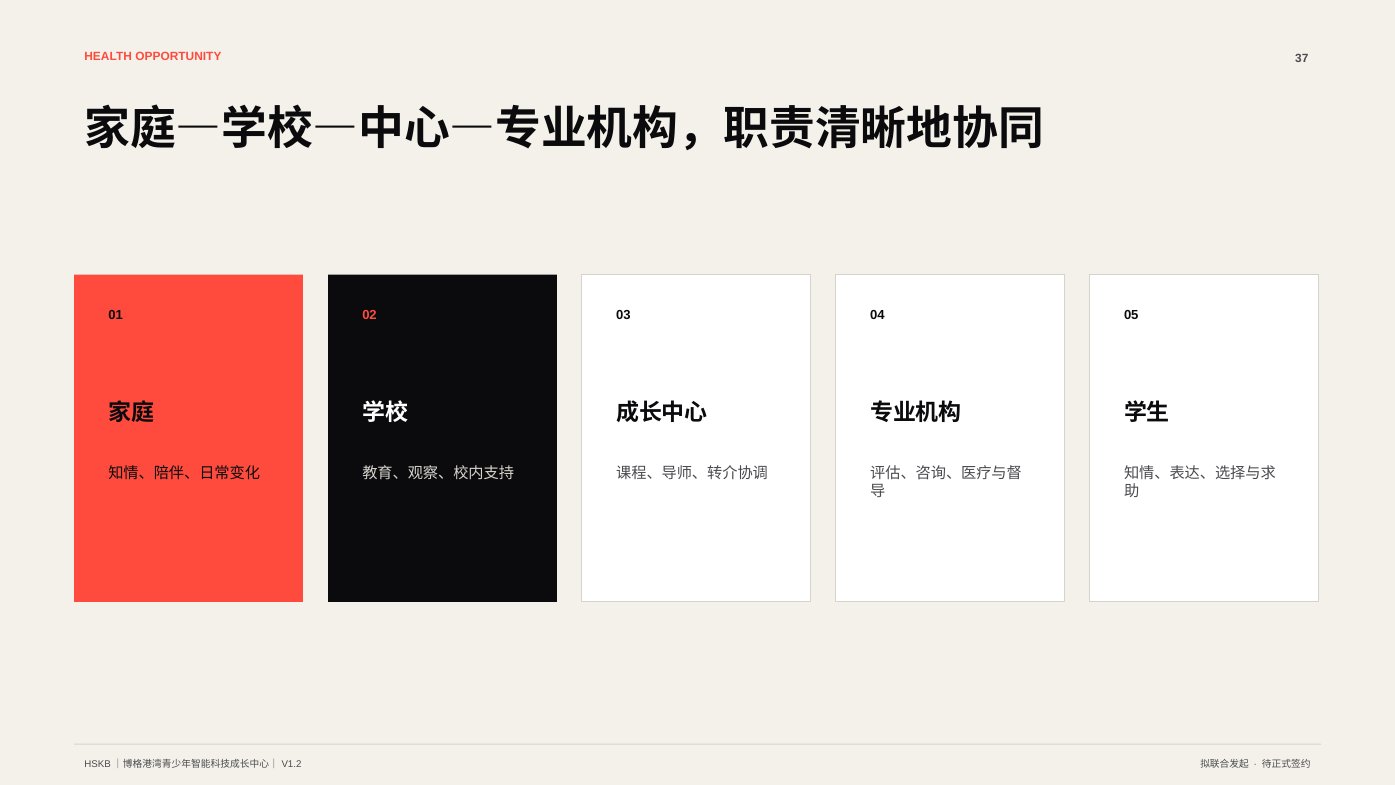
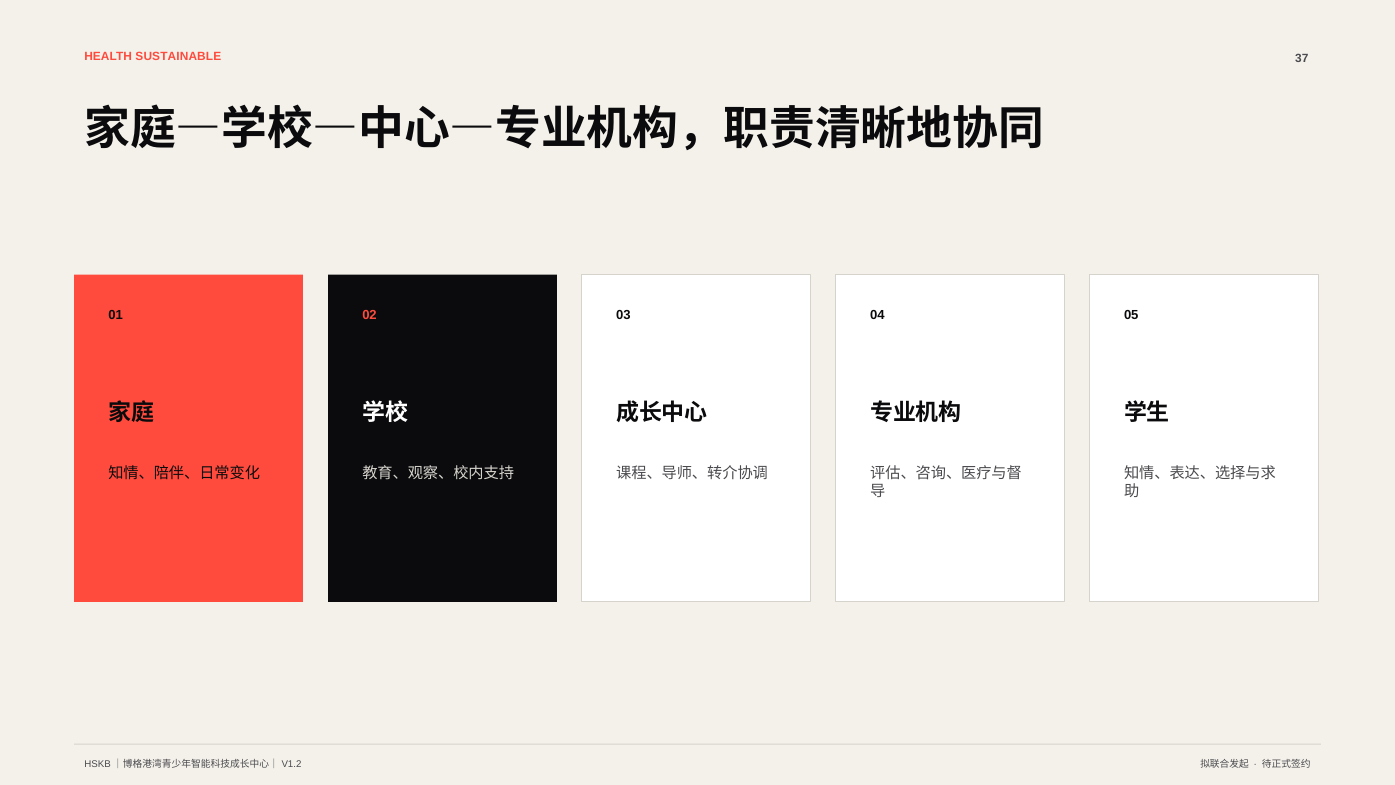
OPPORTUNITY: OPPORTUNITY -> SUSTAINABLE (178, 57)
